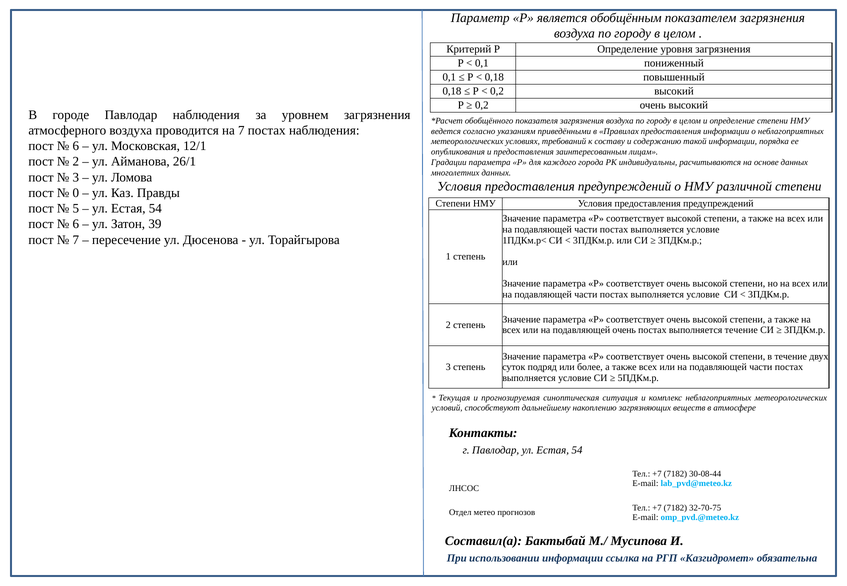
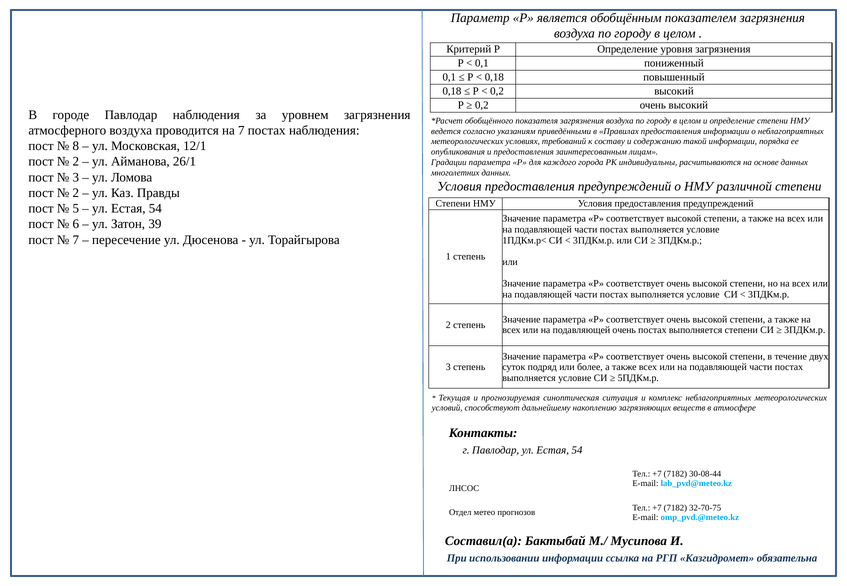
6: 6 -> 8 (76, 146)
0: 0 -> 2 (76, 193)
выполняется течение: течение -> степени (741, 330)
